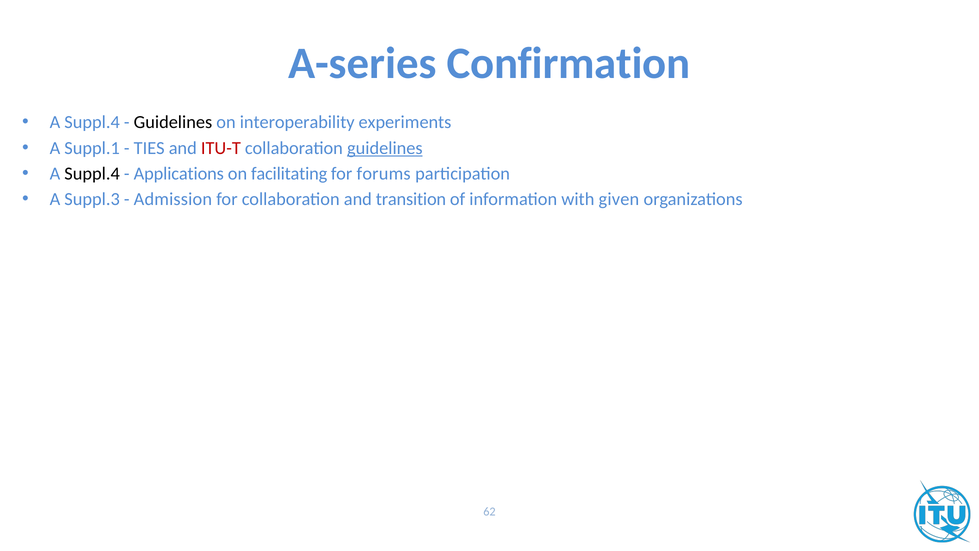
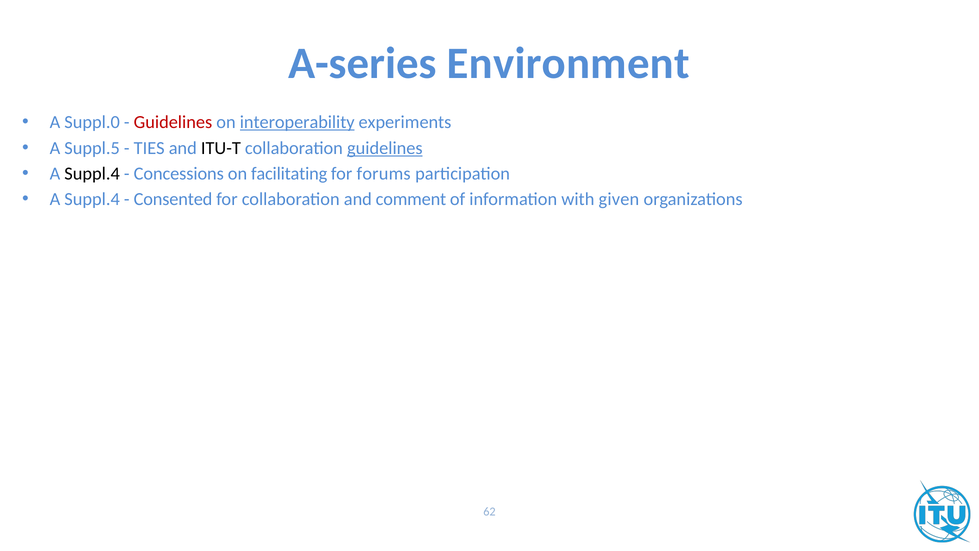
Confirmation: Confirmation -> Environment (568, 63)
Suppl.4: Suppl.4 -> Suppl.0 (92, 122)
Guidelines colour: black -> red (173, 122)
interoperability underline: none -> present (297, 122)
Suppl.1: Suppl.1 -> Suppl.5 (92, 148)
ITU-T colour: red -> black (221, 148)
Applications: Applications -> Concessions (179, 174)
Suppl.3: Suppl.3 -> Suppl.4 (92, 199)
Admission: Admission -> Consented (173, 199)
transition: transition -> comment (411, 199)
